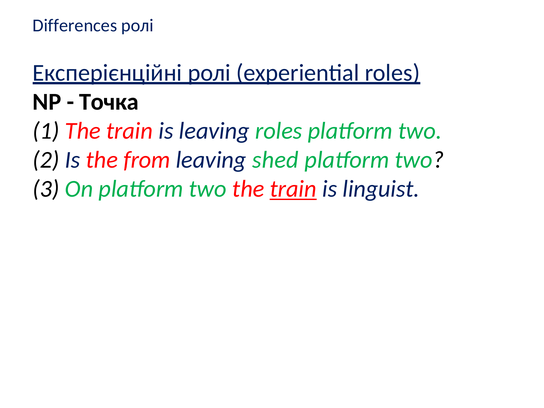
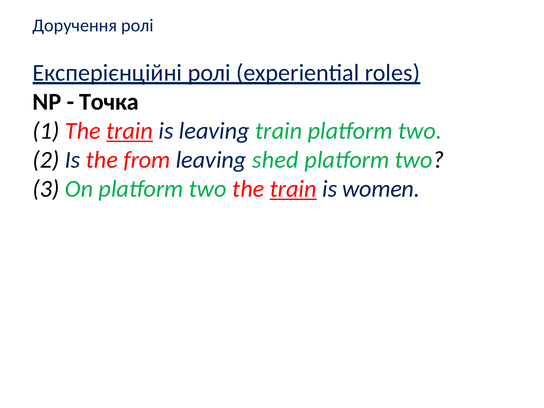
Differences: Differences -> Доручення (75, 26)
train underline: none -> present (130, 131)
leaving roles: roles -> train (279, 131)
linguist: linguist -> women (381, 189)
